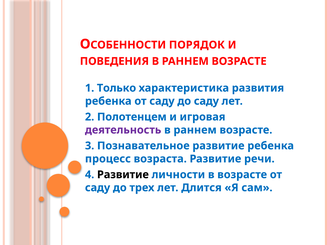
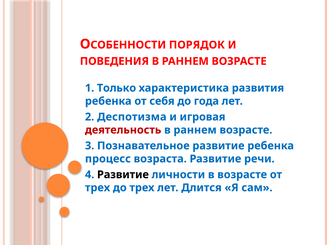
ребенка от саду: саду -> себя (162, 101)
до саду: саду -> года (206, 101)
Полотенцем: Полотенцем -> Деспотизма (132, 117)
деятельность colour: purple -> red (123, 130)
саду: саду -> трех (98, 188)
